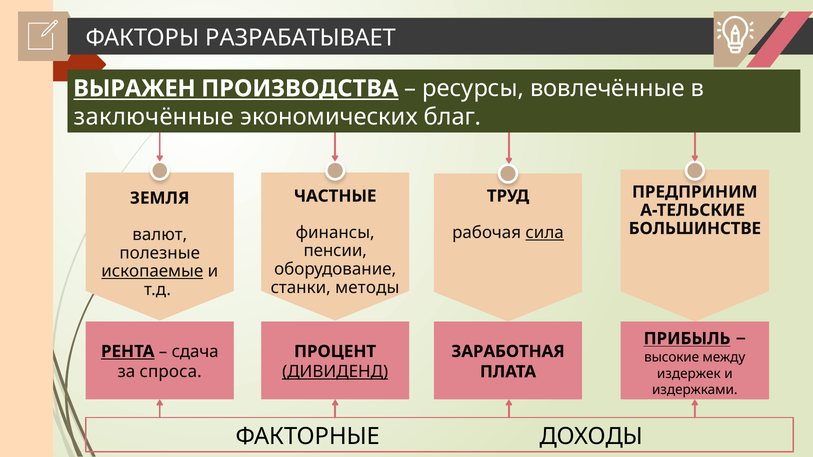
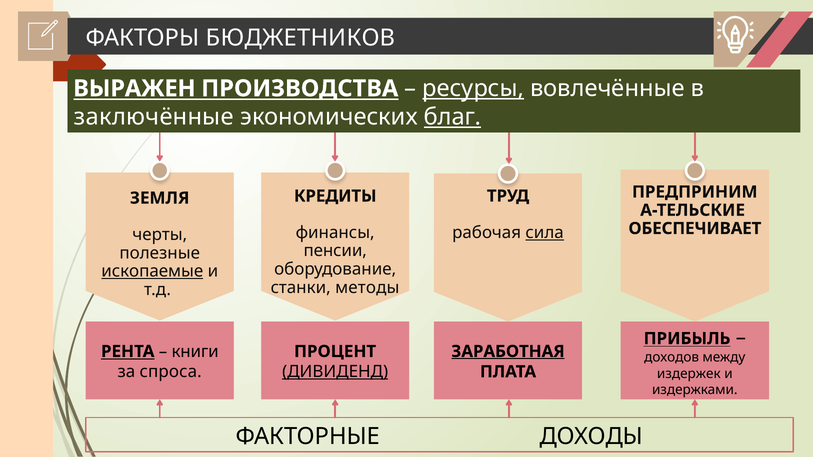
РАЗРАБАТЫВАЕТ: РАЗРАБАТЫВАЕТ -> БЮДЖЕТНИКОВ (301, 38)
ресурсы underline: none -> present (473, 89)
благ underline: none -> present (452, 117)
ЧАСТНЫЕ: ЧАСТНЫЕ -> КРЕДИТЫ (335, 196)
БОЛЬШИНСТВЕ: БОЛЬШИНСТВЕ -> ОБЕСПЕЧИВАЕТ (695, 229)
валют: валют -> черты (160, 235)
сдача: сдача -> книги (195, 352)
ЗАРАБОТНАЯ underline: none -> present (508, 352)
высокие: высокие -> доходов (672, 358)
